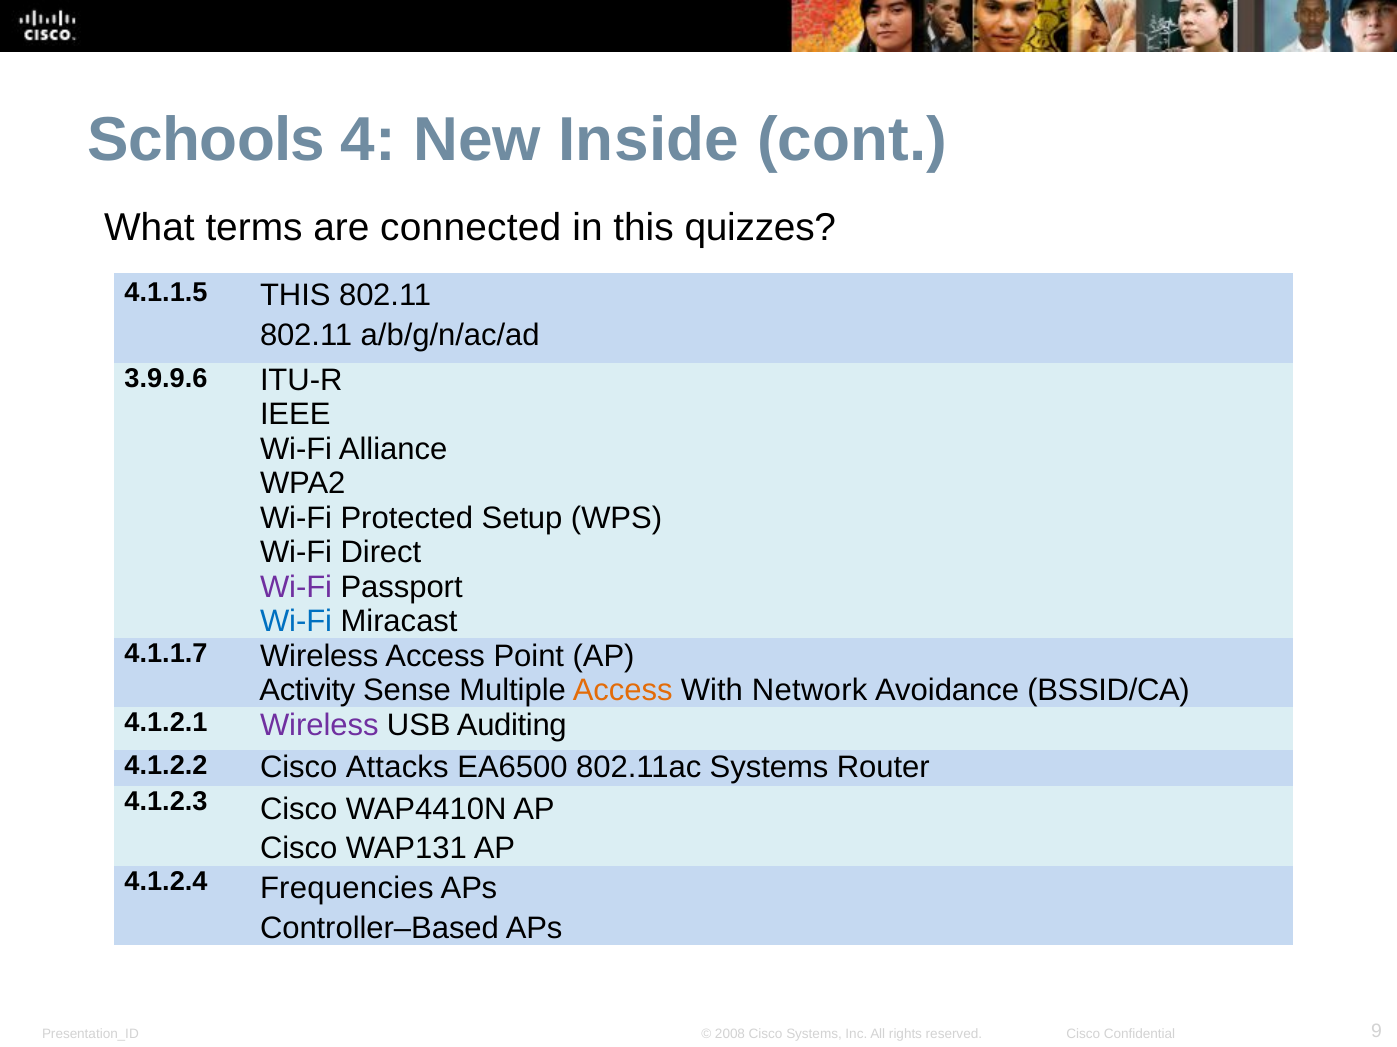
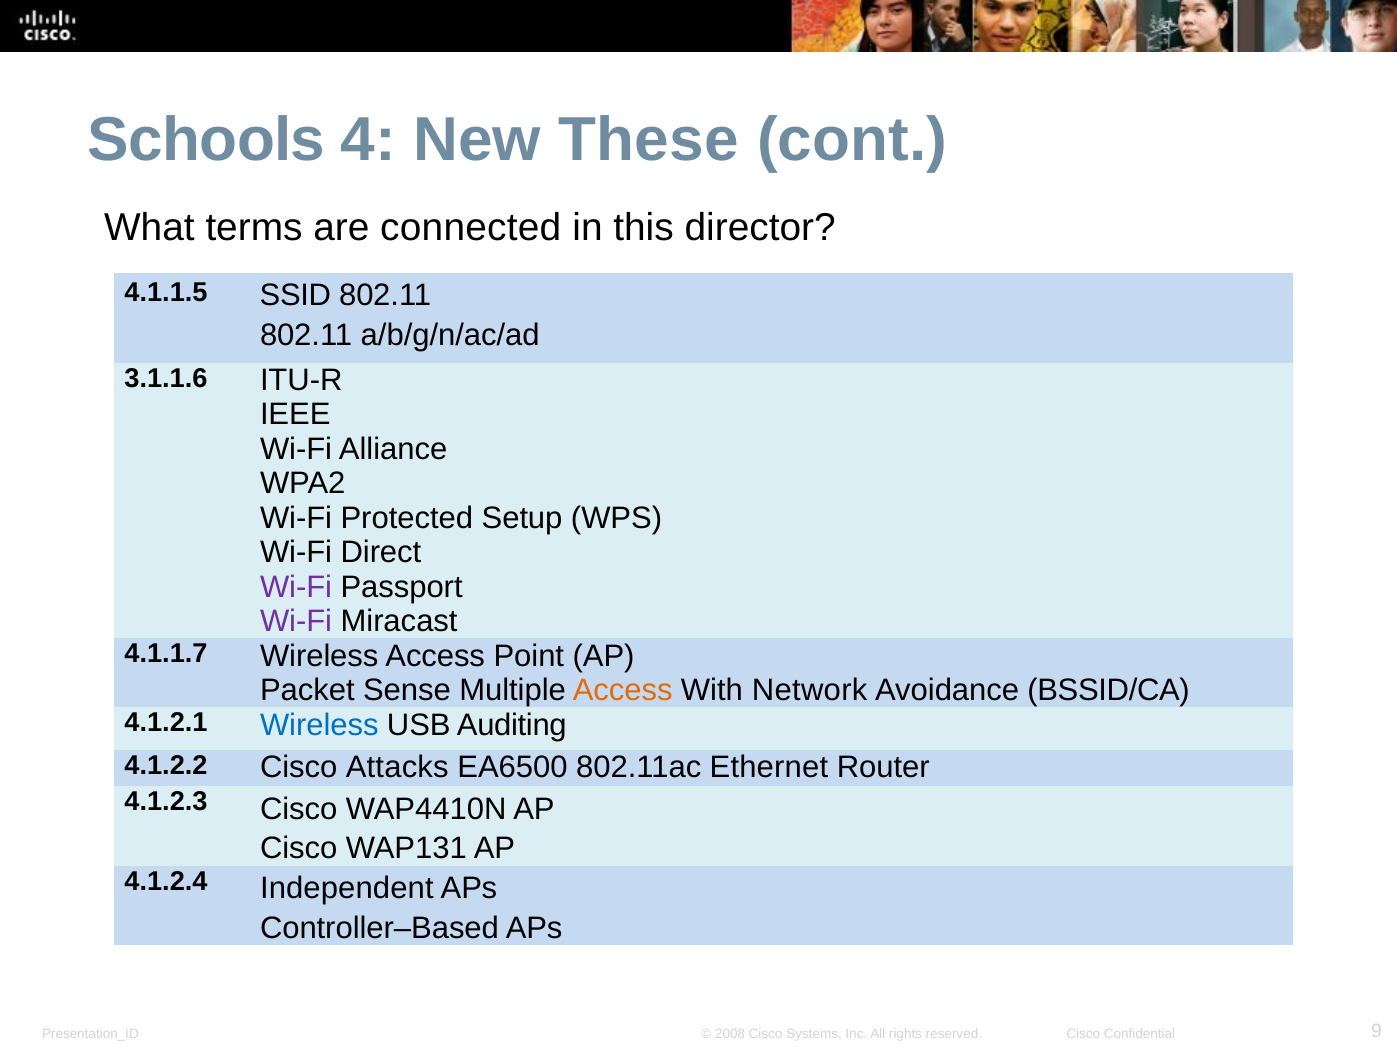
Inside: Inside -> These (649, 140)
quizzes: quizzes -> director (760, 228)
4.1.1.5 THIS: THIS -> SSID (295, 296)
3.9.9.6: 3.9.9.6 -> 3.1.1.6 (166, 379)
Wi-Fi colour: blue -> purple (296, 622)
Activity: Activity -> Packet (307, 691)
Wireless colour: purple -> blue (319, 725)
802.11ac Systems: Systems -> Ethernet (769, 768)
Frequencies: Frequencies -> Independent (347, 889)
